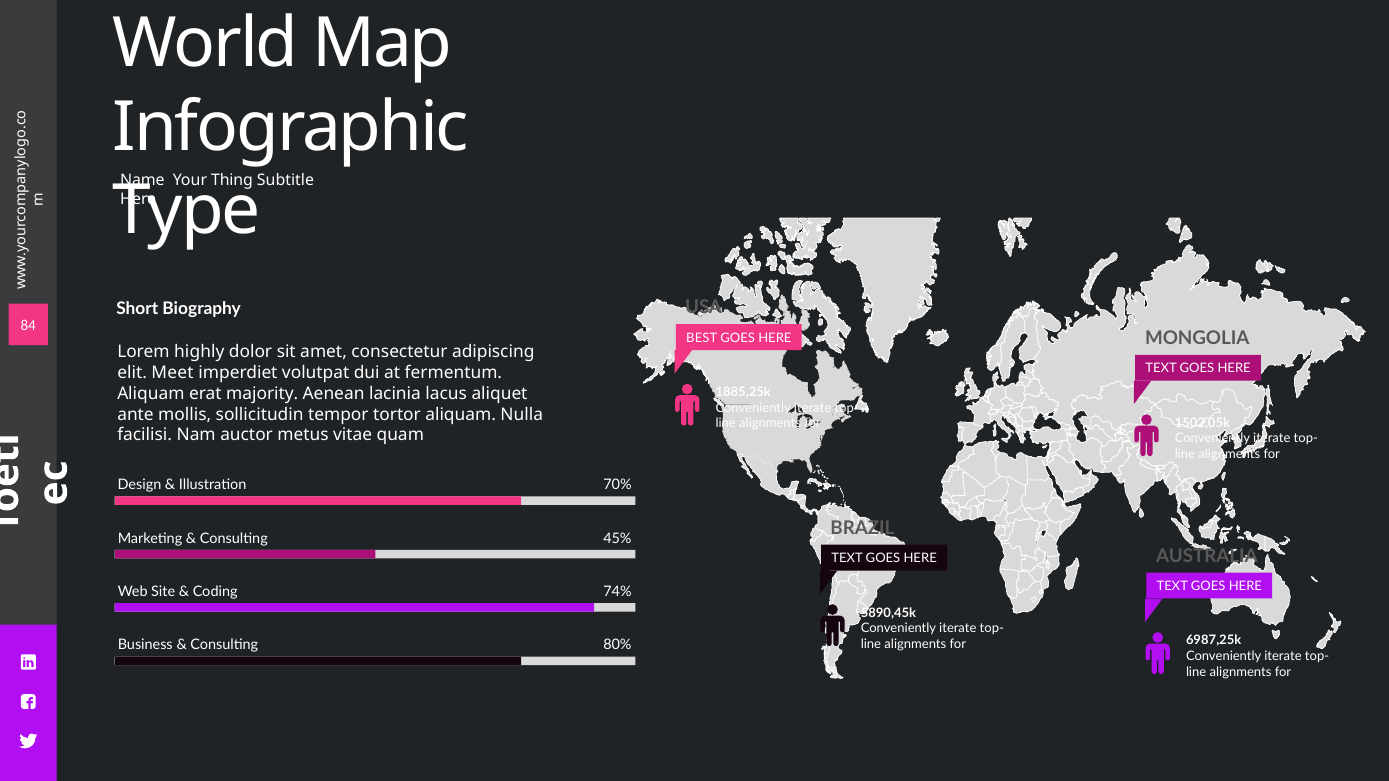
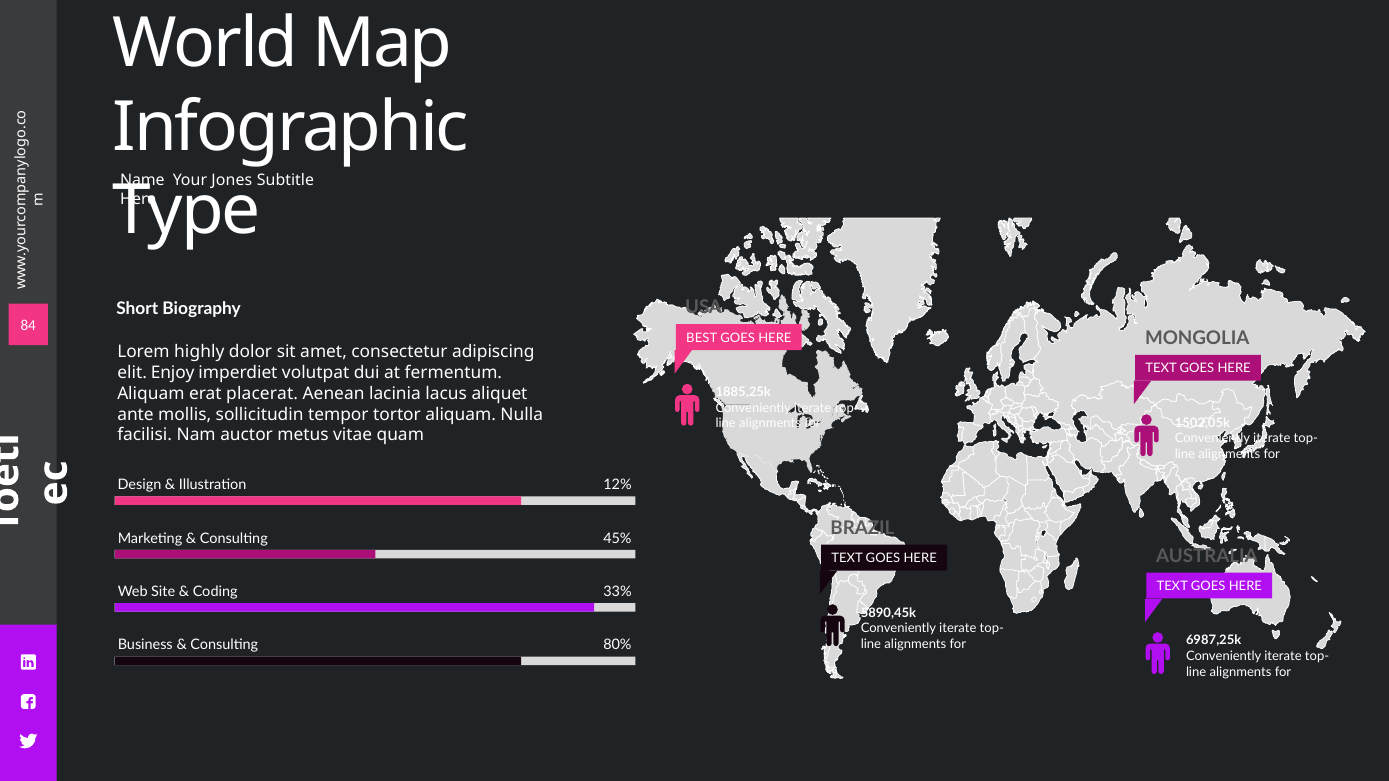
Thing: Thing -> Jones (232, 181)
Meet: Meet -> Enjoy (173, 373)
majority: majority -> placerat (262, 394)
70%: 70% -> 12% (617, 485)
74%: 74% -> 33% (617, 592)
